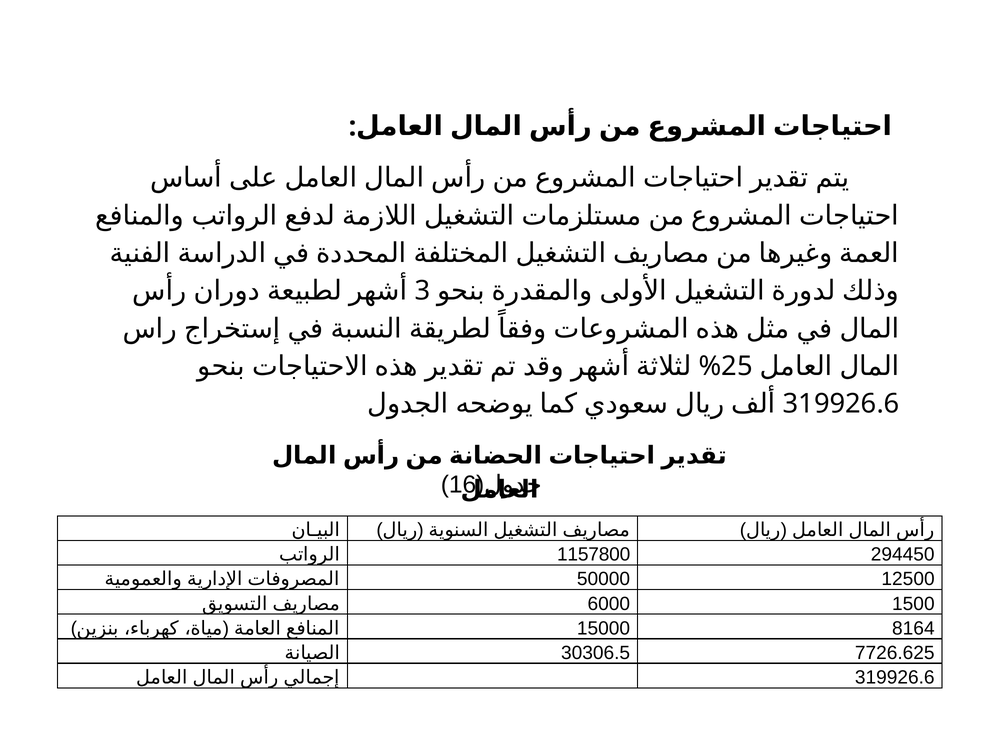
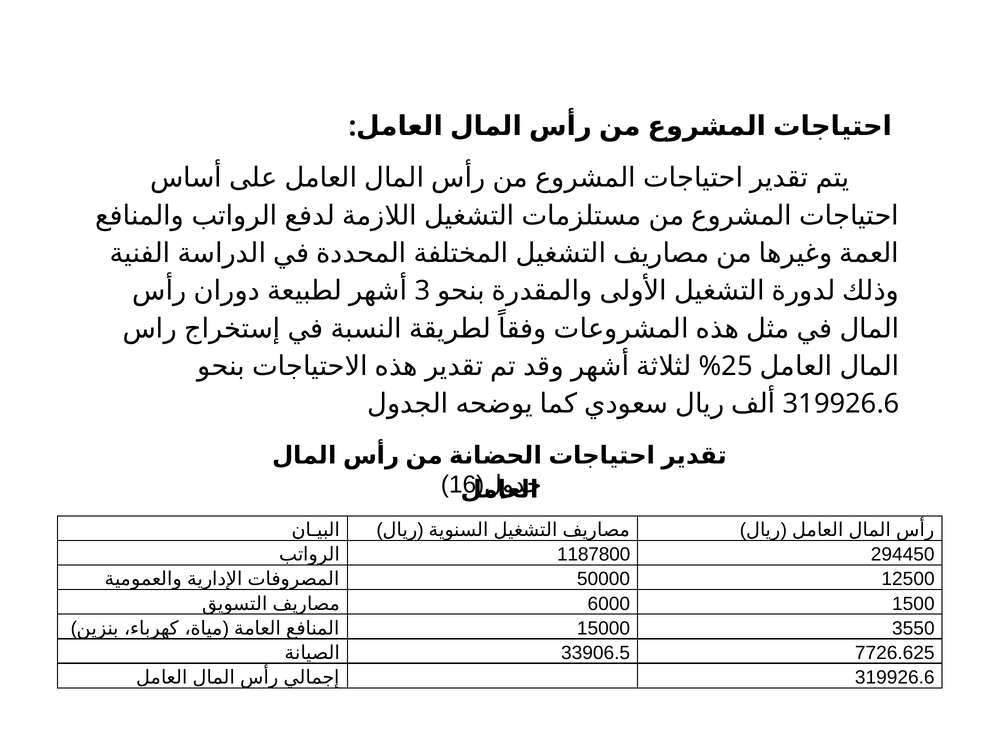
1157800: 1157800 -> 1187800 (594, 555)
8164: 8164 -> 3550 (913, 629)
30306.5: 30306.5 -> 33906.5 (596, 653)
